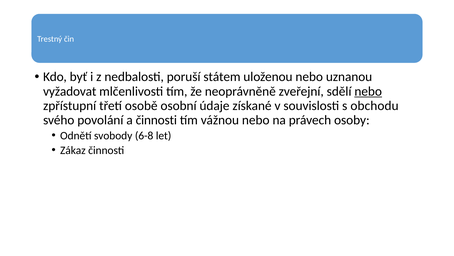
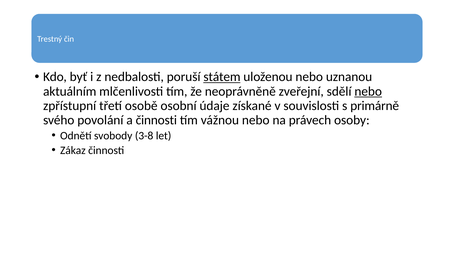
státem underline: none -> present (222, 77)
vyžadovat: vyžadovat -> aktuálním (70, 91)
obchodu: obchodu -> primárně (375, 105)
6-8: 6-8 -> 3-8 (144, 135)
